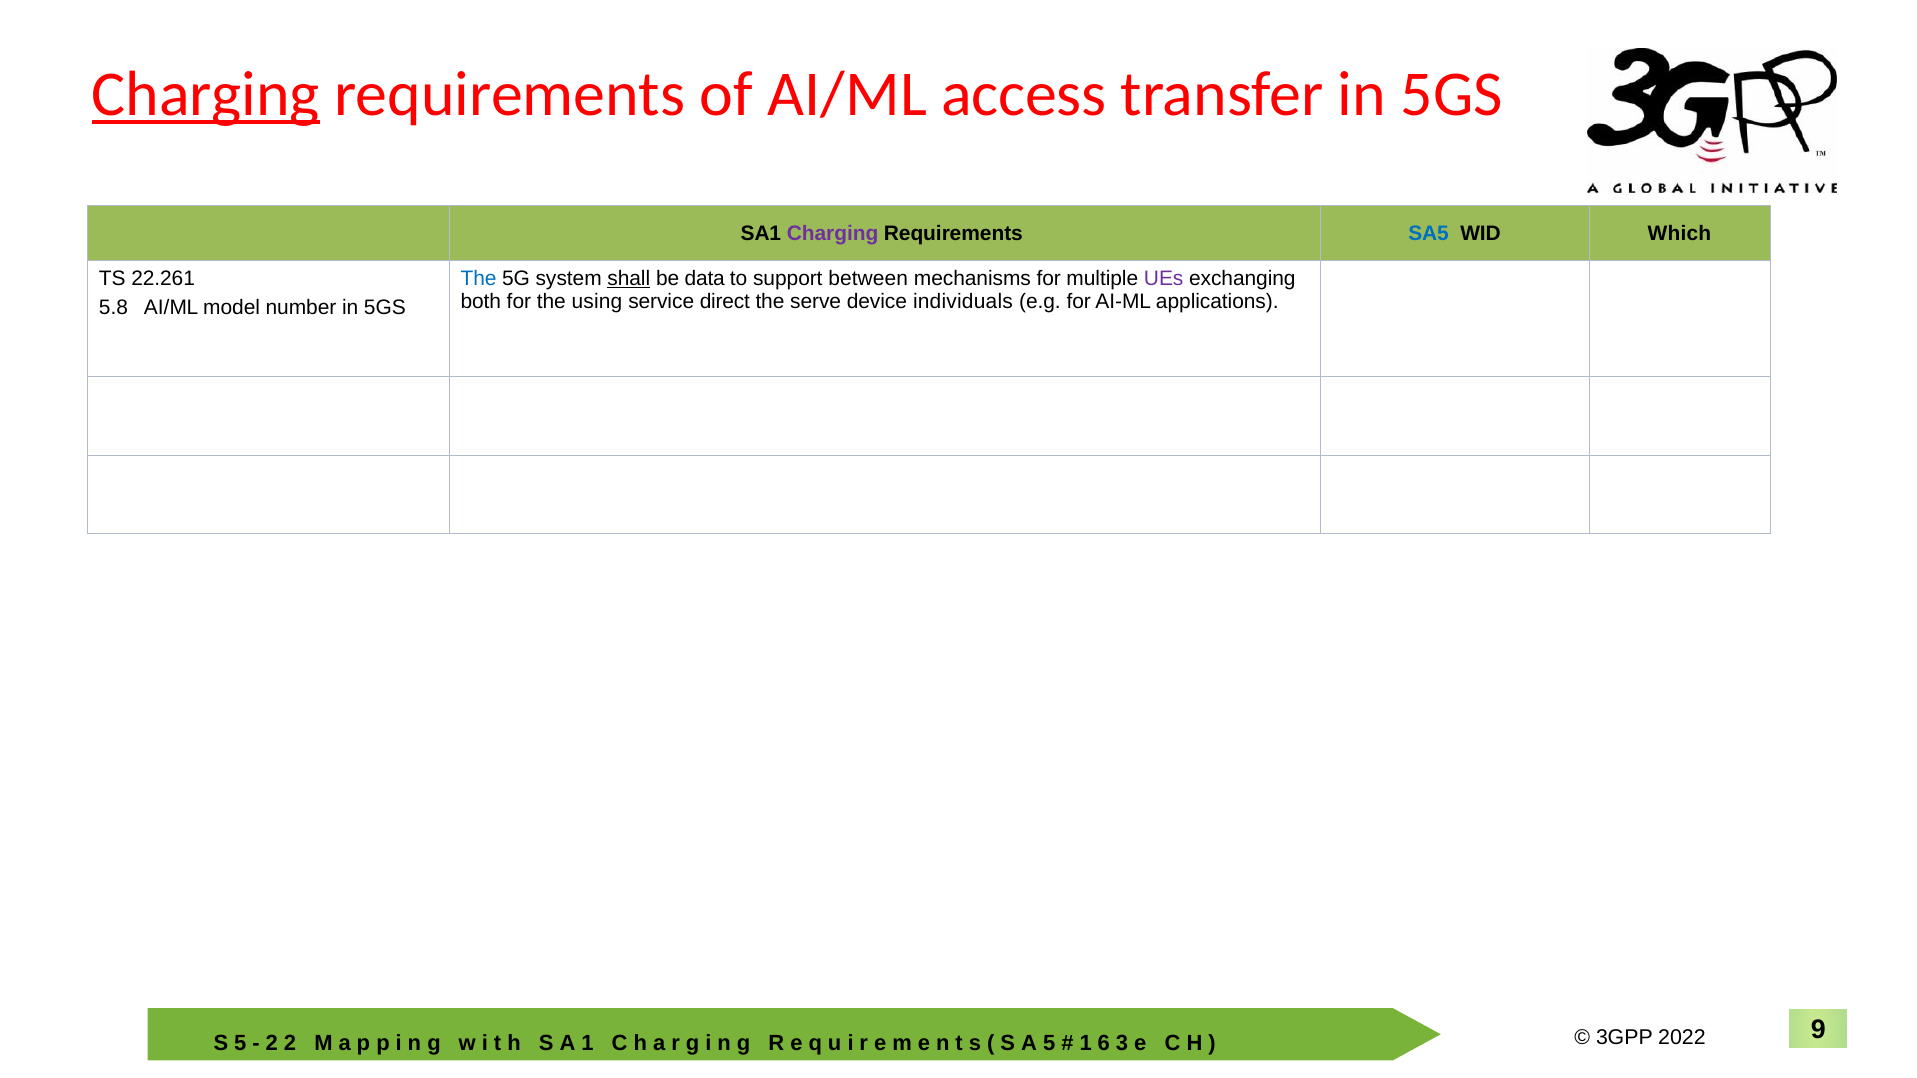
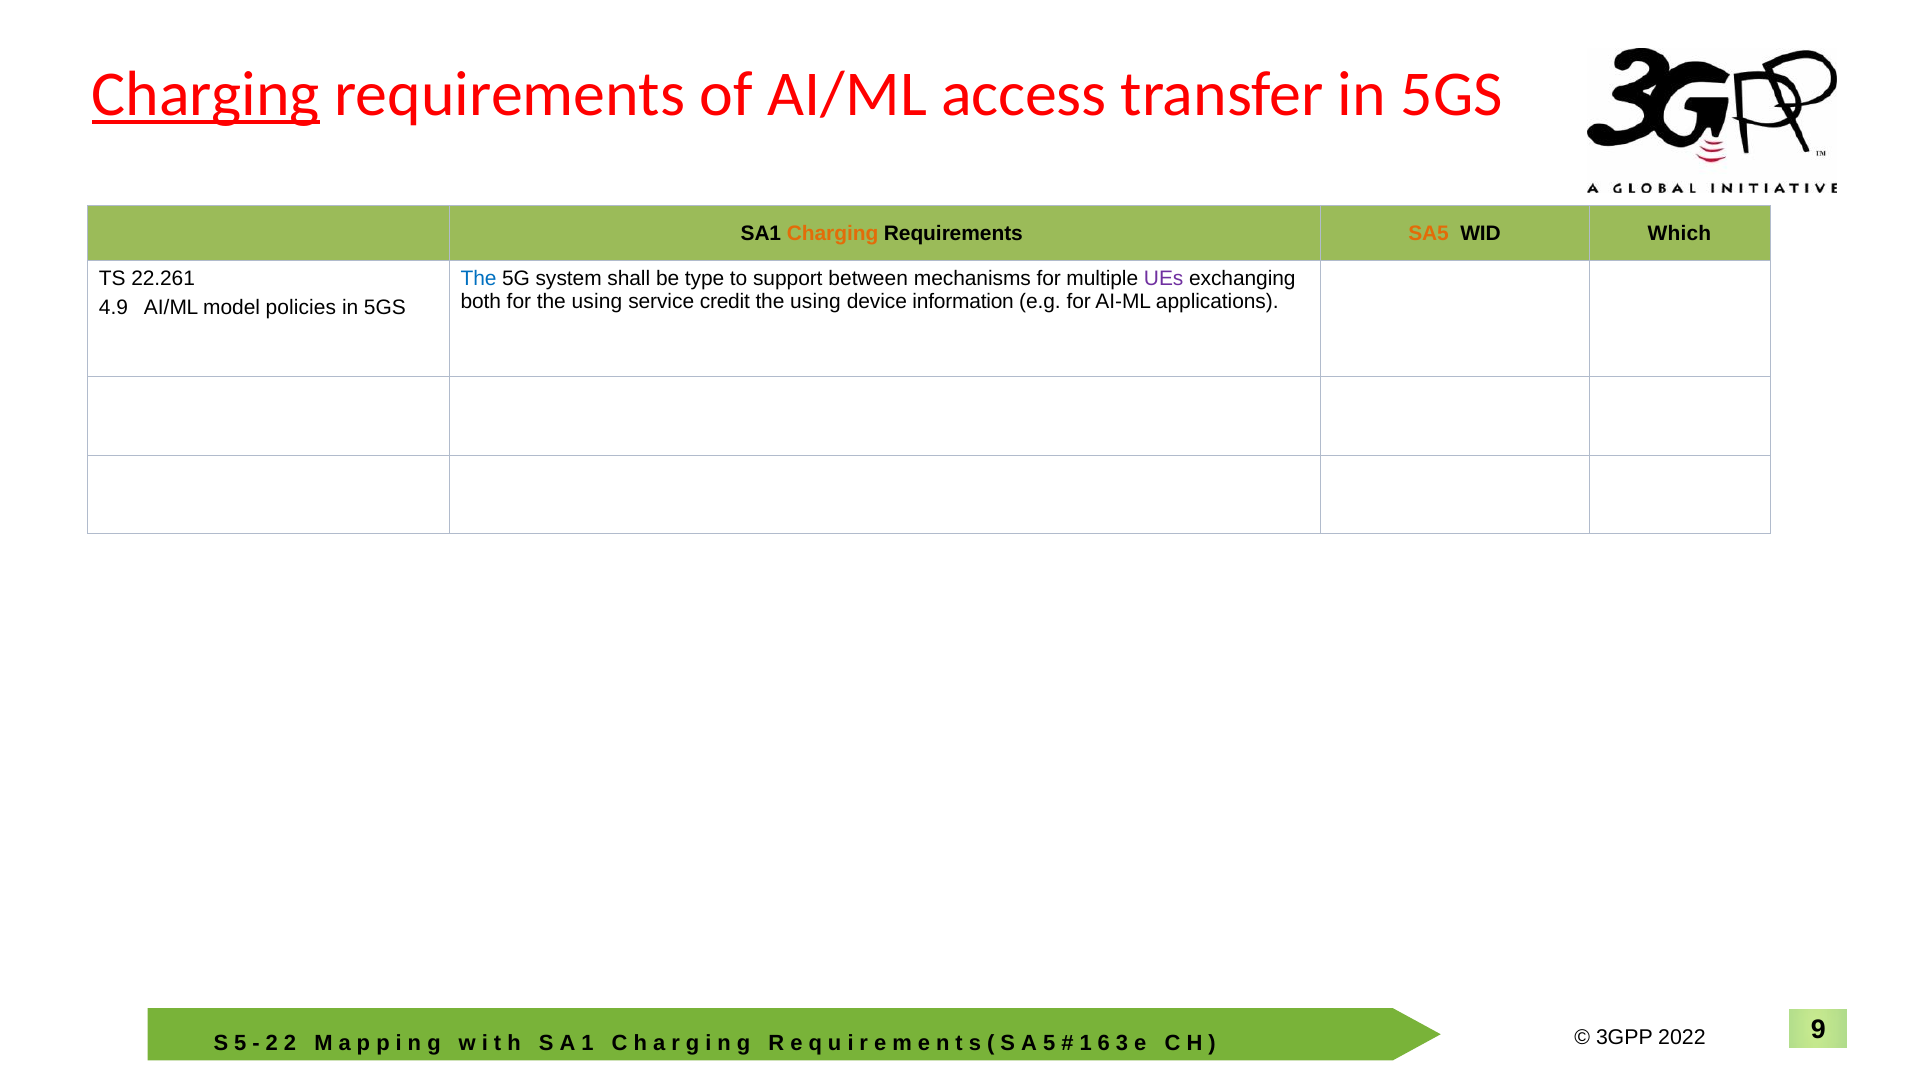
Charging colour: purple -> orange (833, 234)
SA5 colour: blue -> orange (1429, 234)
shall underline: present -> none (629, 279)
data: data -> type (705, 279)
direct: direct -> credit (725, 302)
serve: serve -> using (816, 302)
individuals: individuals -> information (963, 302)
5.8: 5.8 -> 4.9 (113, 308)
number: number -> policies (301, 308)
